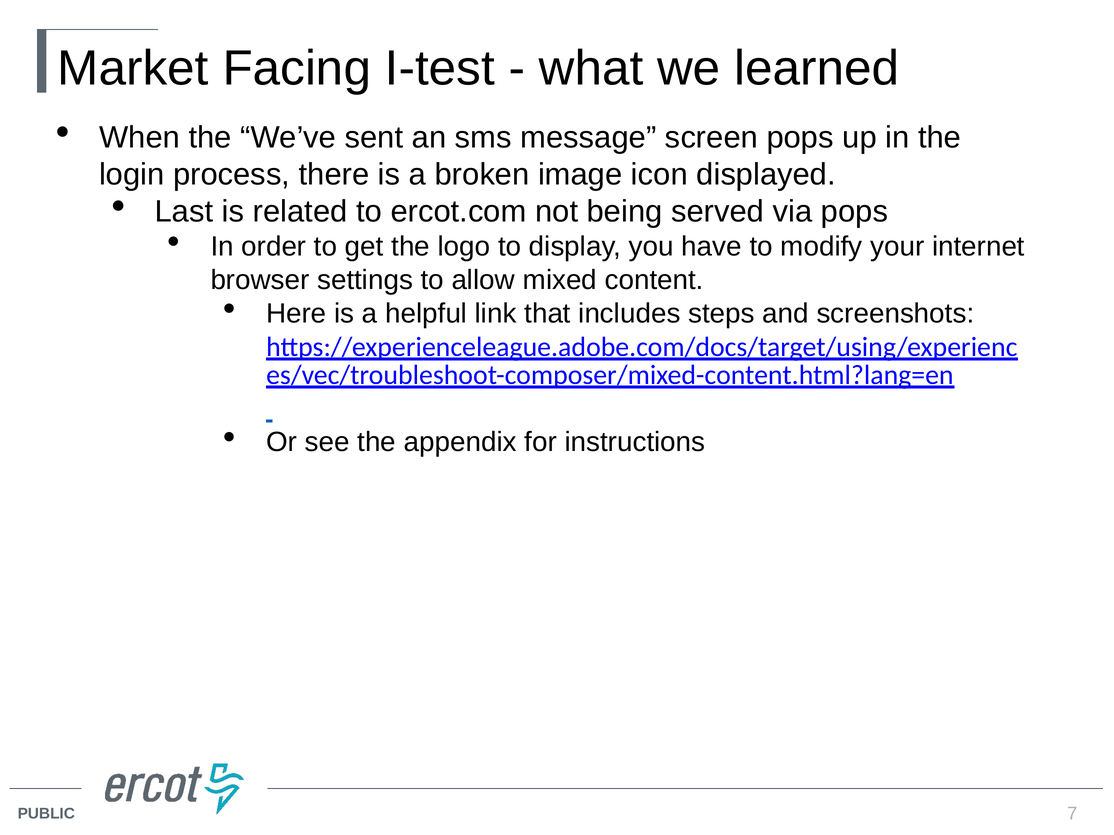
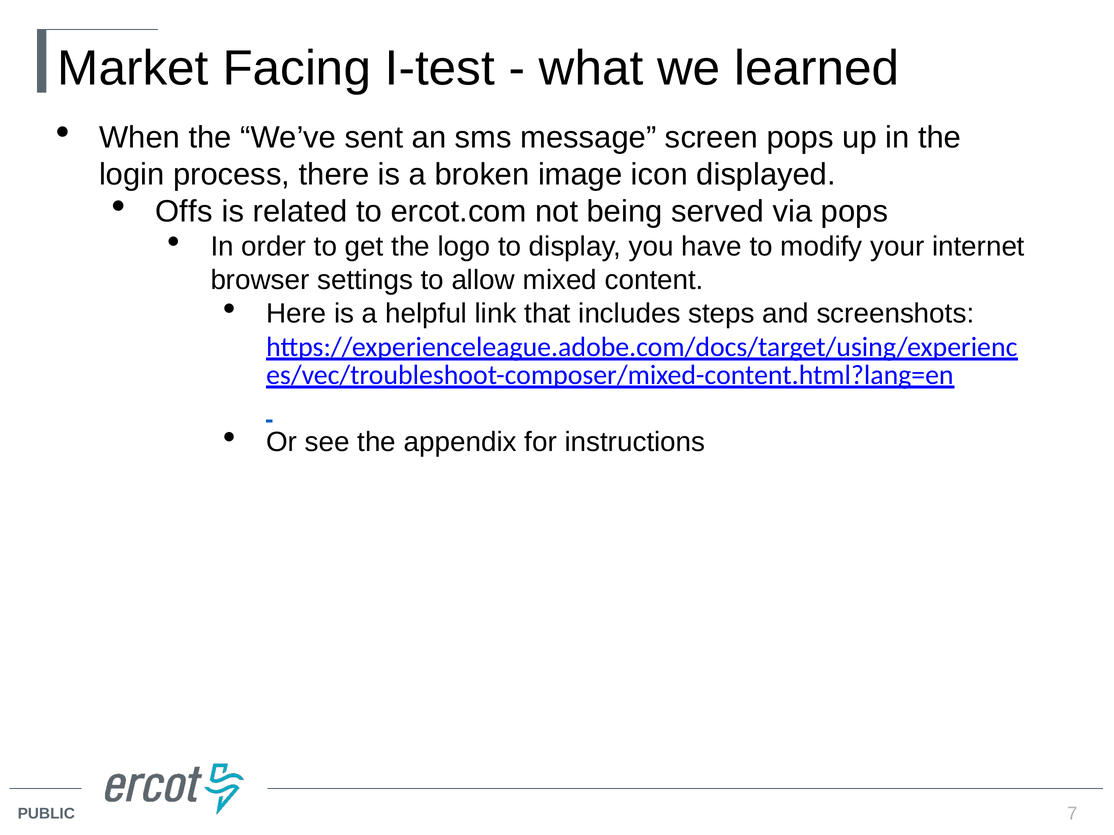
Last: Last -> Offs (184, 212)
